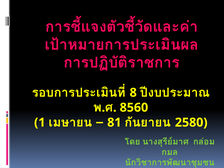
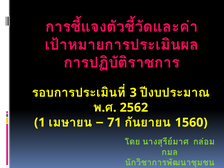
8: 8 -> 3 (133, 93)
8560: 8560 -> 2562 (134, 108)
81: 81 -> 71 (114, 122)
2580: 2580 -> 1560 (191, 122)
